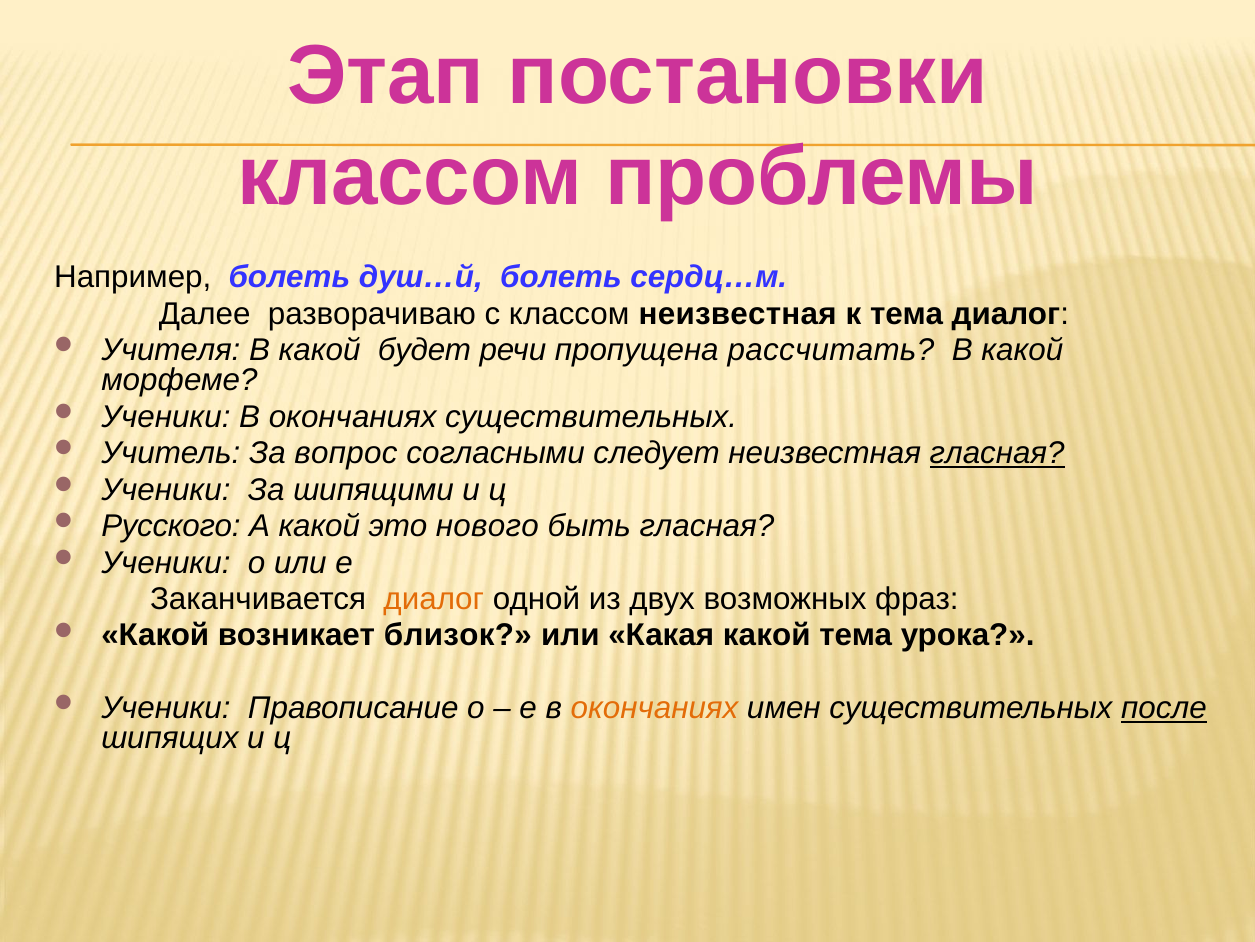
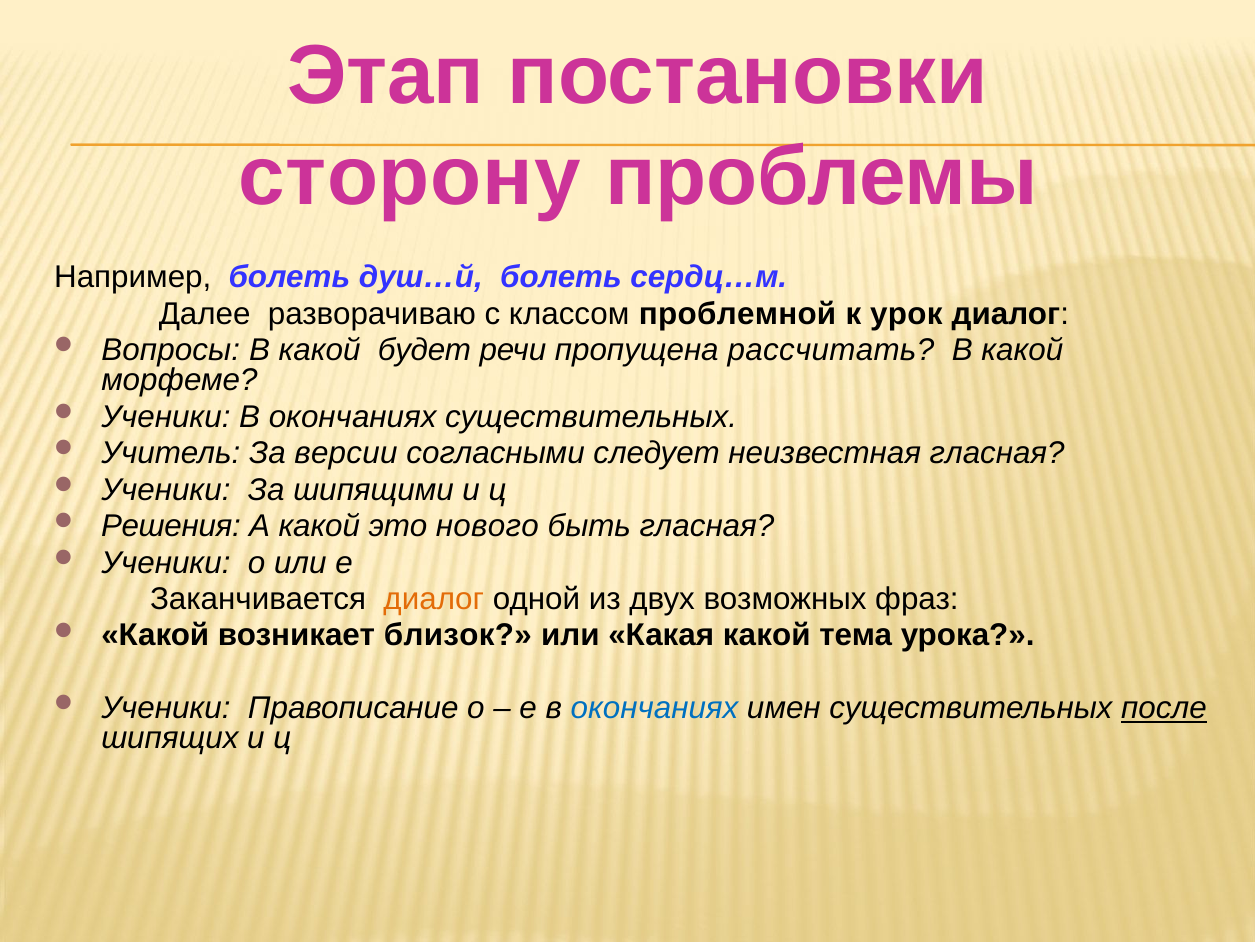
классом: классом -> сторону (409, 176)
классом неизвестная: неизвестная -> проблемной (738, 314)
к тема: тема -> урок (906, 314)
Учителя: Учителя -> Вопросы (171, 350)
вопрос: вопрос -> версии (346, 453)
гласная underline: present -> none (997, 453)
Русского: Русского -> Решения (171, 526)
окончаниях colour: orange -> blue (655, 708)
